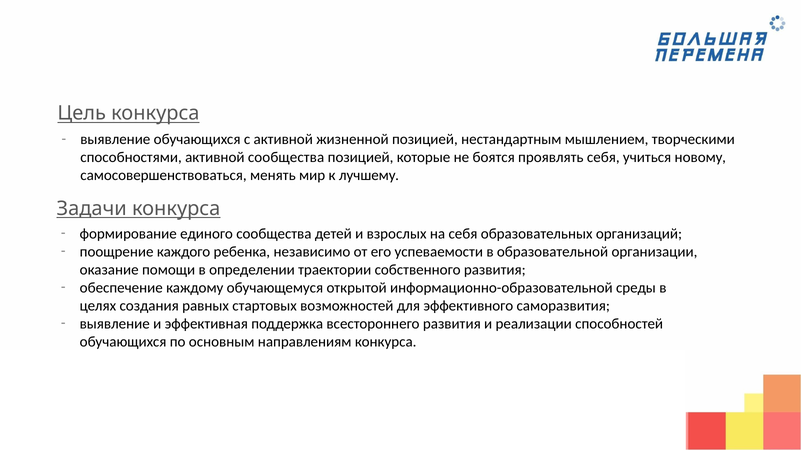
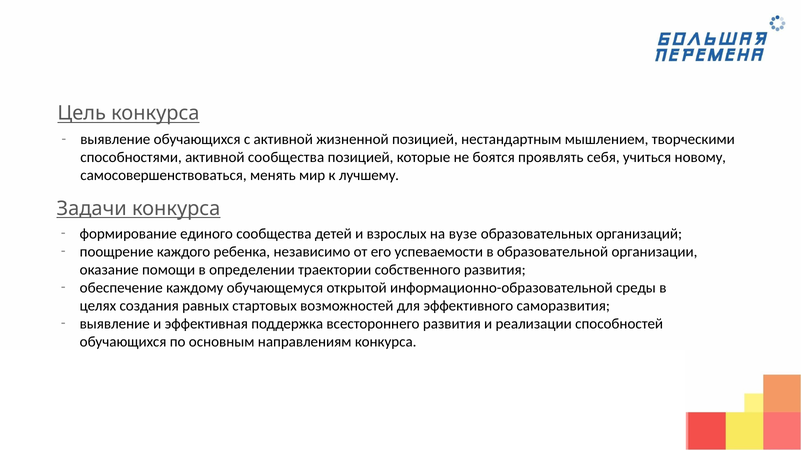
на себя: себя -> вузе (463, 234)
